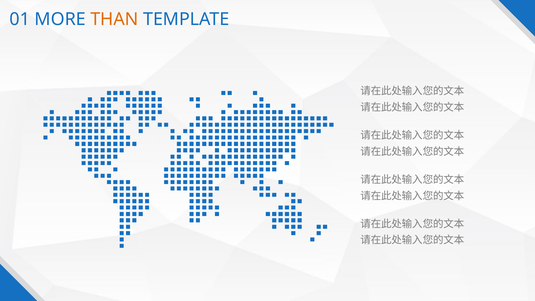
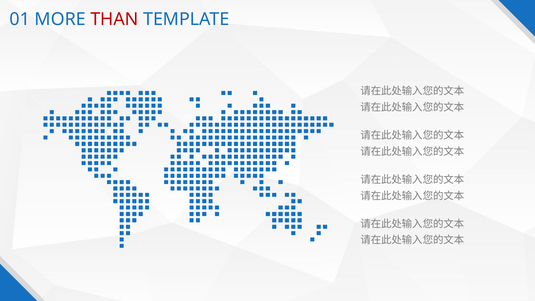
THAN colour: orange -> red (114, 19)
